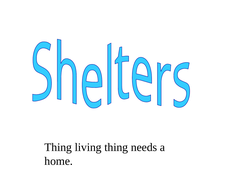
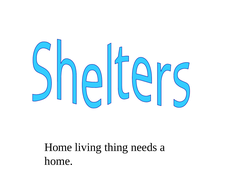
Thing: Thing -> Home (58, 147)
